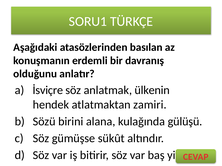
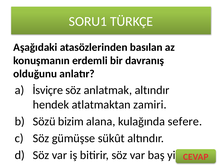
anlatmak ülkenin: ülkenin -> altındır (152, 90)
birini: birini -> bizim (71, 122)
gülüşü: gülüşü -> sefere (185, 122)
